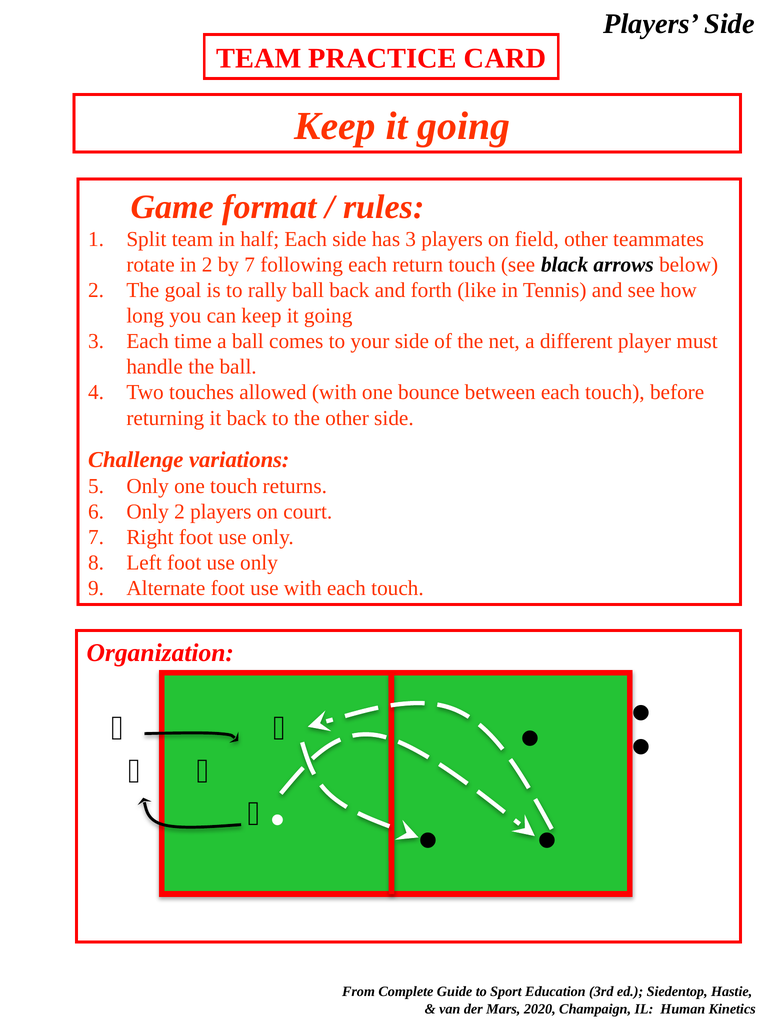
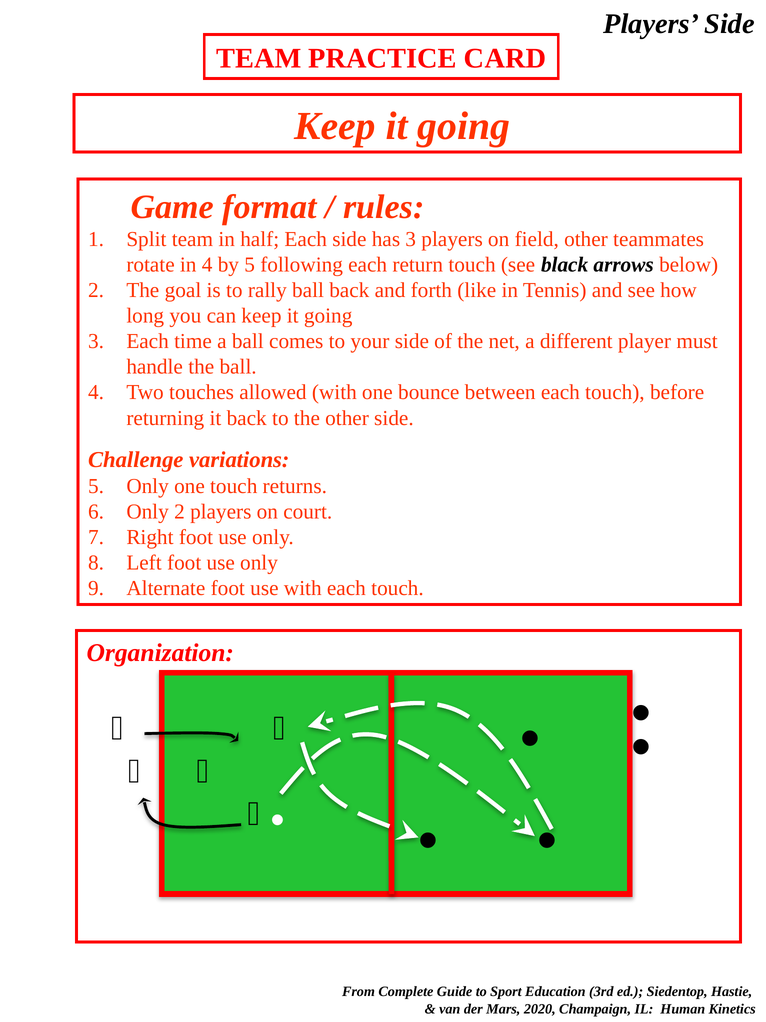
in 2: 2 -> 4 (207, 265)
by 7: 7 -> 5 (250, 265)
